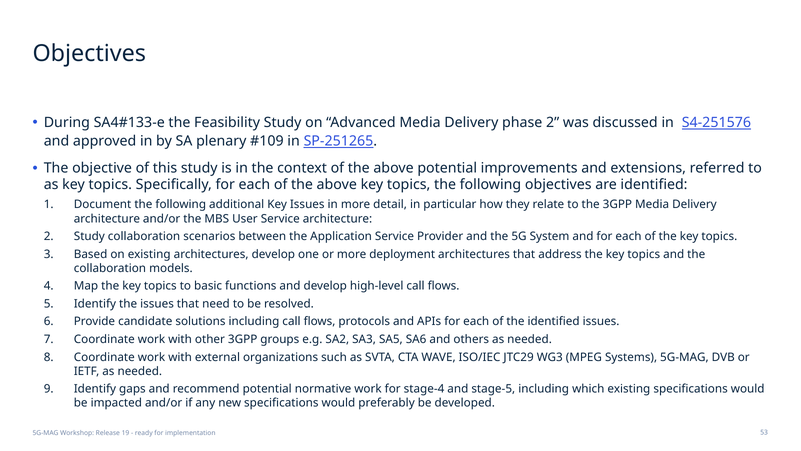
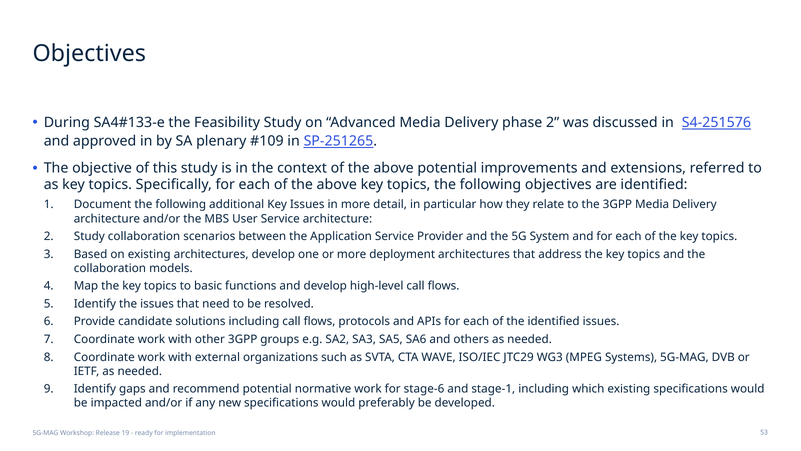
stage-4: stage-4 -> stage-6 (424, 389)
stage-5: stage-5 -> stage-1 (493, 389)
